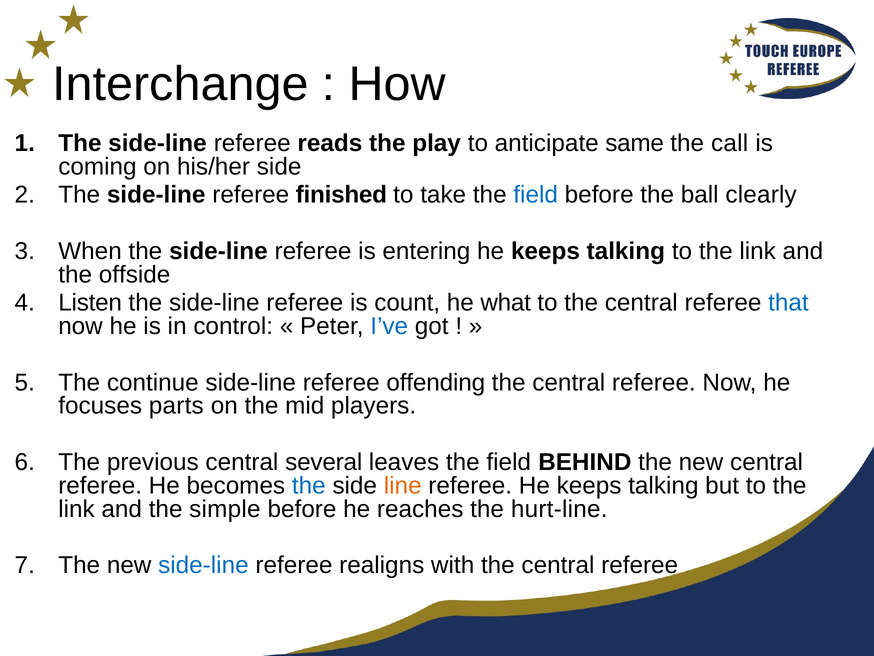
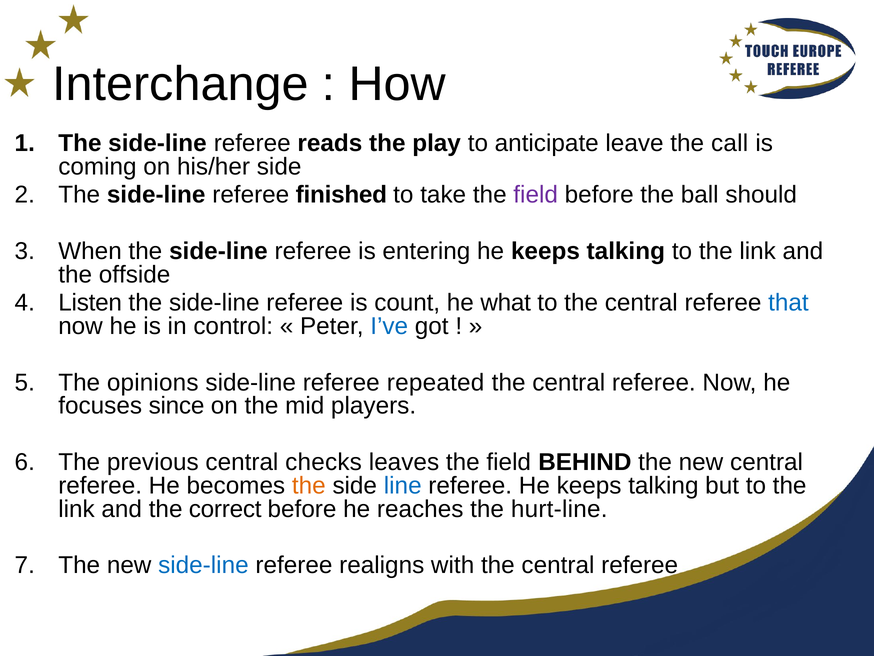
same: same -> leave (635, 143)
field colour: blue -> purple (536, 195)
clearly: clearly -> should (761, 195)
continue: continue -> opinions (153, 382)
offending: offending -> repeated (436, 382)
parts: parts -> since (177, 406)
several: several -> checks (324, 462)
the colour: blue -> orange (309, 485)
line colour: orange -> blue (403, 485)
simple: simple -> correct (225, 509)
